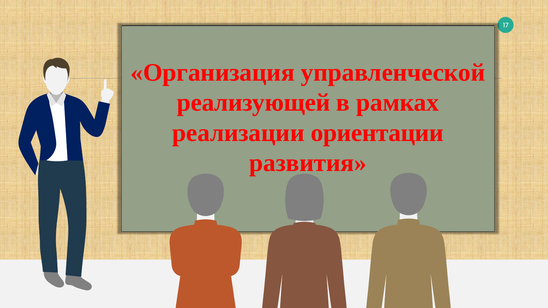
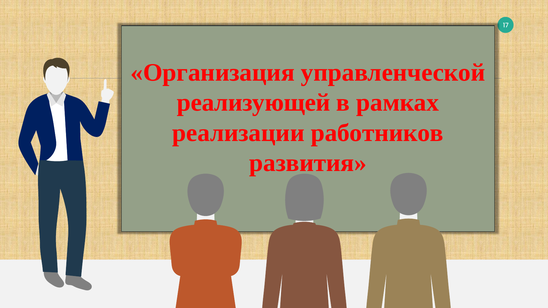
ориентации: ориентации -> работников (377, 133)
